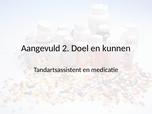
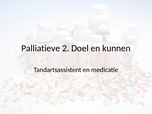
Aangevuld: Aangevuld -> Palliatieve (41, 48)
